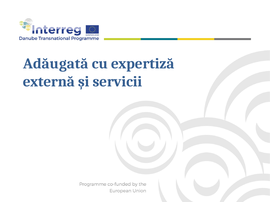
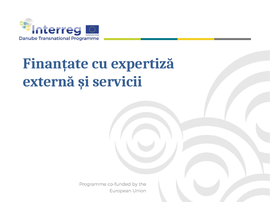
Adăugată: Adăugată -> Finanțate (56, 64)
